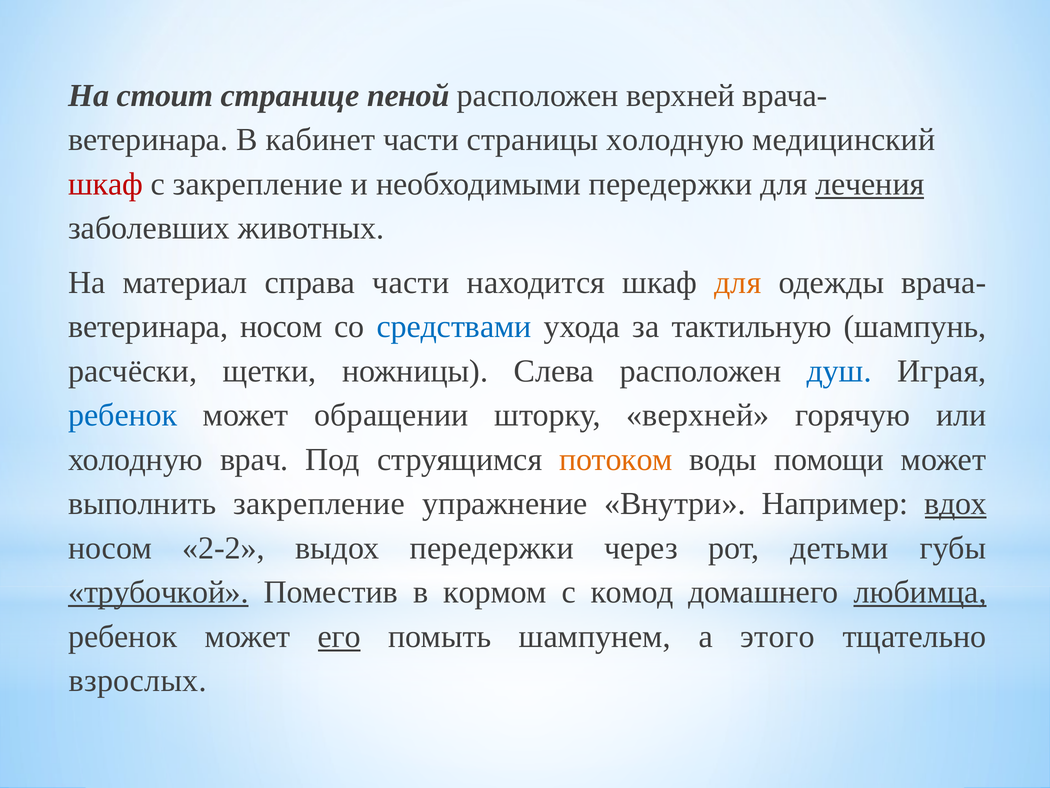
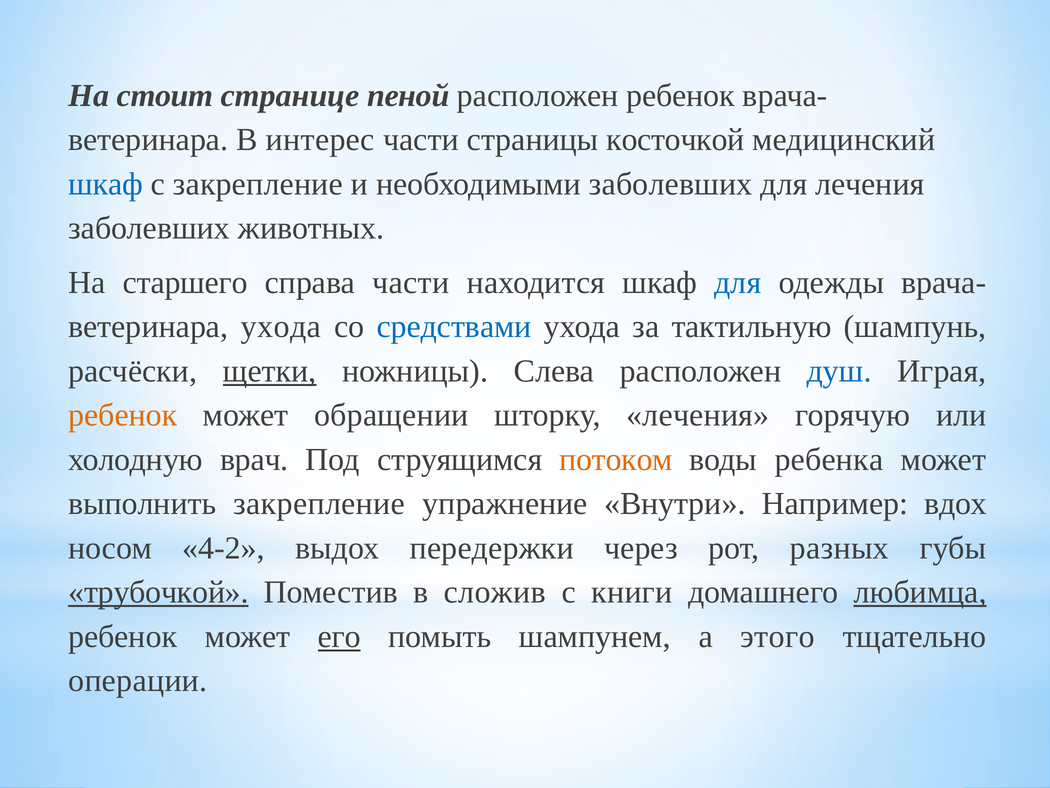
расположен верхней: верхней -> ребенок (680, 95)
кабинет: кабинет -> интерес (320, 140)
страницы холодную: холодную -> косточкой (675, 140)
шкаф colour: red -> blue (106, 184)
необходимыми передержки: передержки -> заболевших (671, 184)
лечения underline: present -> none (870, 184)
материал: материал -> старшего (185, 282)
для colour: orange -> blue (738, 282)
носом: носом -> ухода (281, 327)
щетки underline: none -> present (270, 371)
ребенок colour: blue -> orange (123, 415)
шторку верхней: верхней -> лечения (698, 415)
помощи: помощи -> ребенка (829, 459)
вдох underline: present -> none (956, 504)
2-2: 2-2 -> 4-2 (224, 548)
детьми: детьми -> разных (839, 548)
кормом: кормом -> сложив (495, 592)
комод: комод -> книги (632, 592)
взрослых: взрослых -> операции (138, 680)
